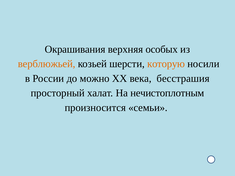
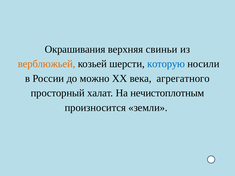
особых: особых -> свиньи (162, 49)
которую colour: orange -> blue (166, 64)
бесстрашия: бесстрашия -> агрегатного (183, 79)
семьи: семьи -> земли (148, 108)
